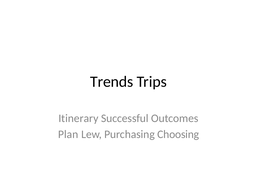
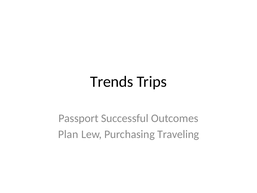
Itinerary: Itinerary -> Passport (78, 118)
Choosing: Choosing -> Traveling (178, 134)
